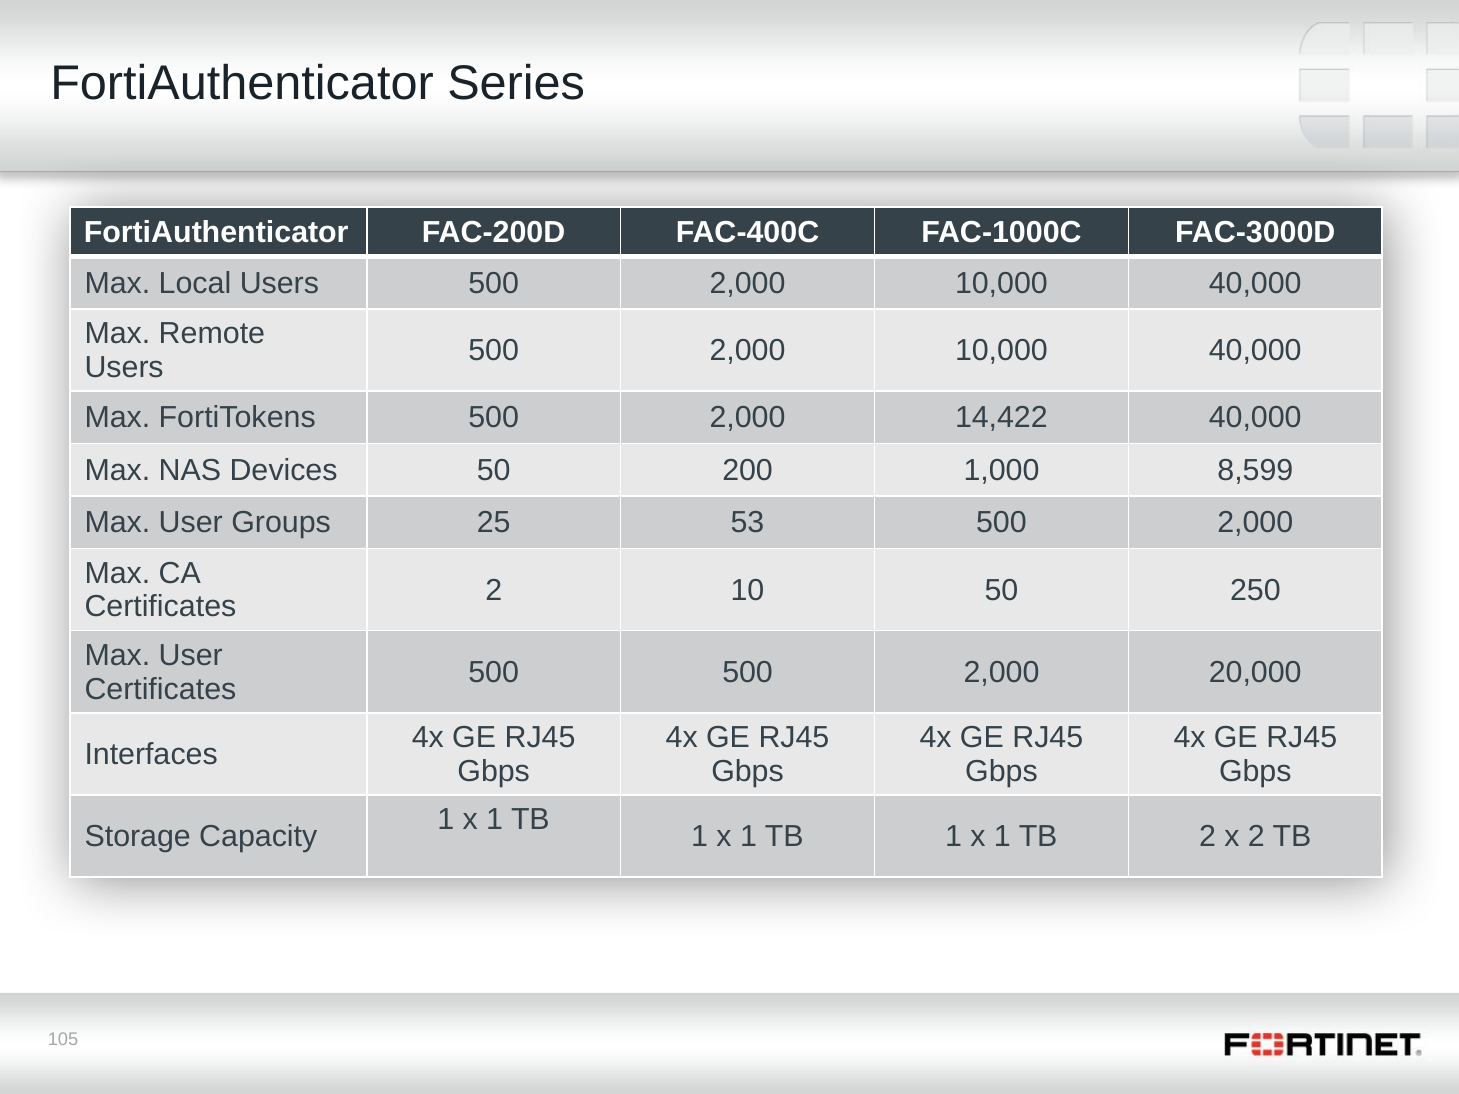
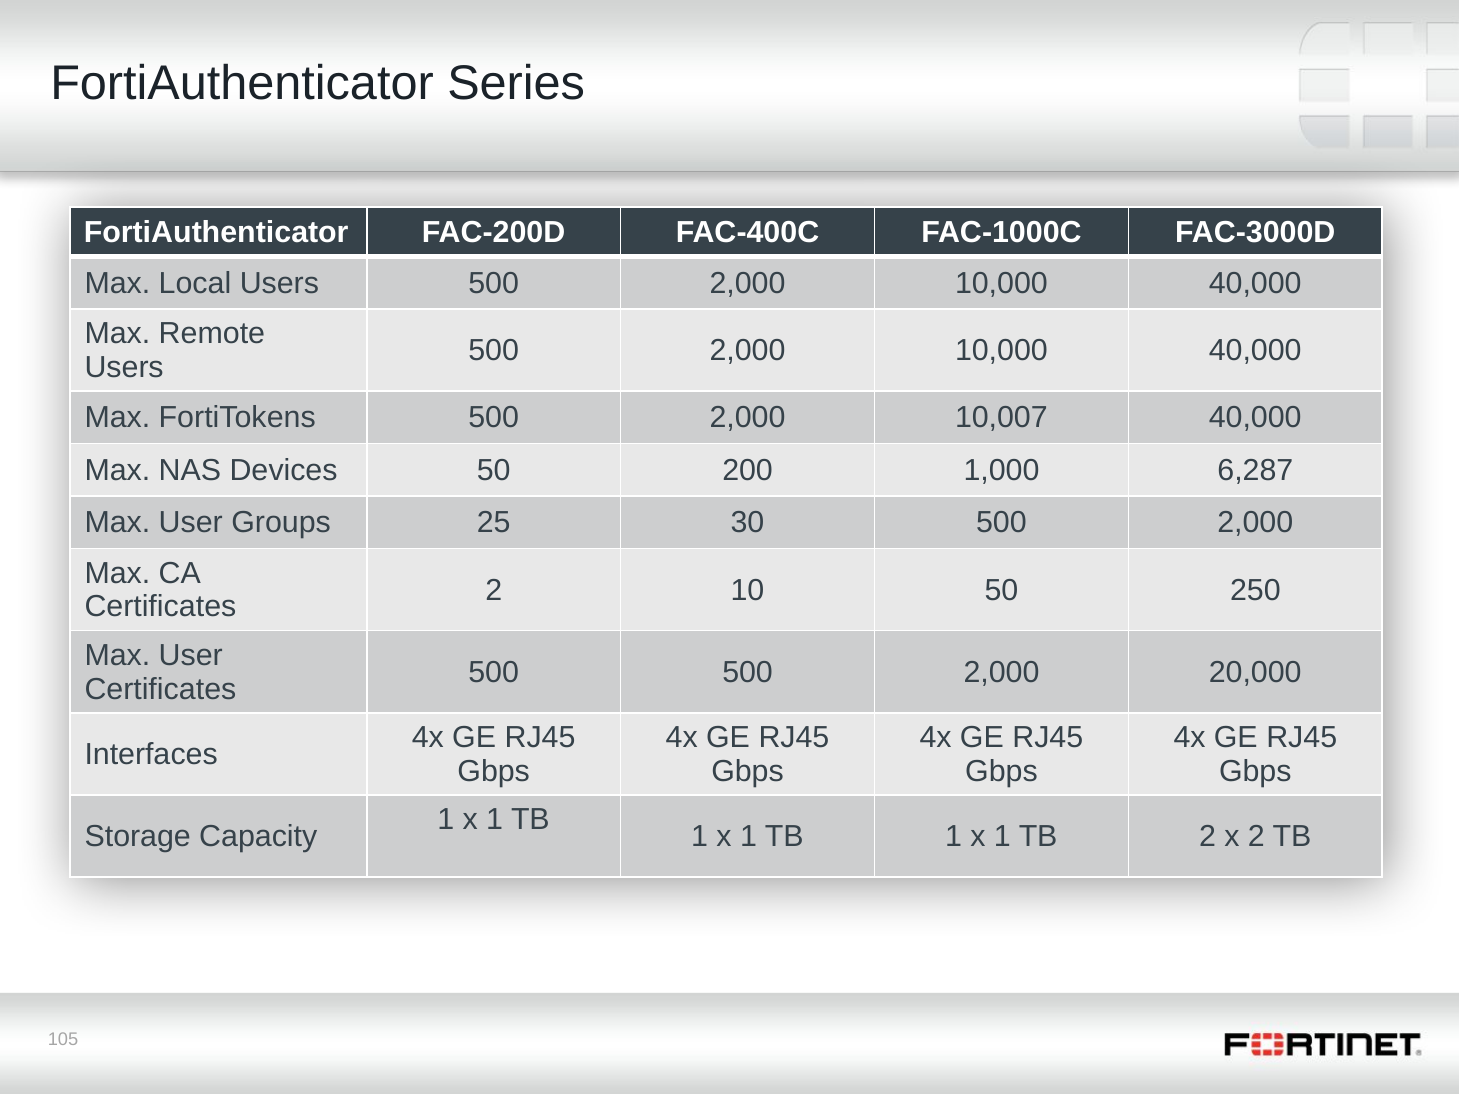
14,422: 14,422 -> 10,007 (1001, 418)
8,599: 8,599 -> 6,287 (1255, 470)
53: 53 -> 30 (748, 523)
